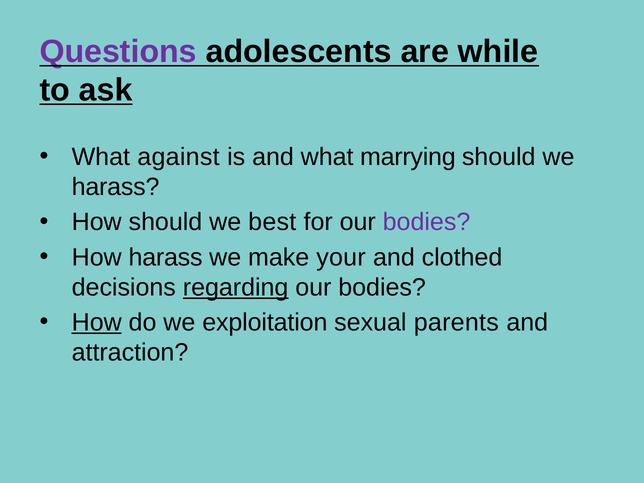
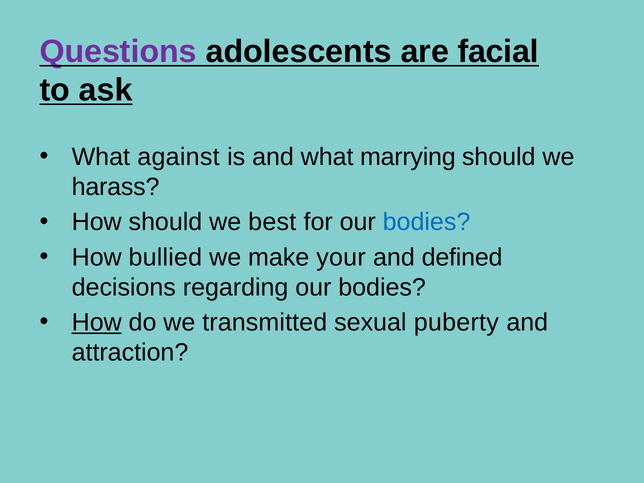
while: while -> facial (498, 52)
bodies colour: purple -> blue (427, 222)
How harass: harass -> bullied (165, 257)
clothed: clothed -> defined (462, 257)
regarding underline: present -> none (236, 287)
exploitation: exploitation -> transmitted (265, 322)
parents: parents -> puberty (456, 322)
